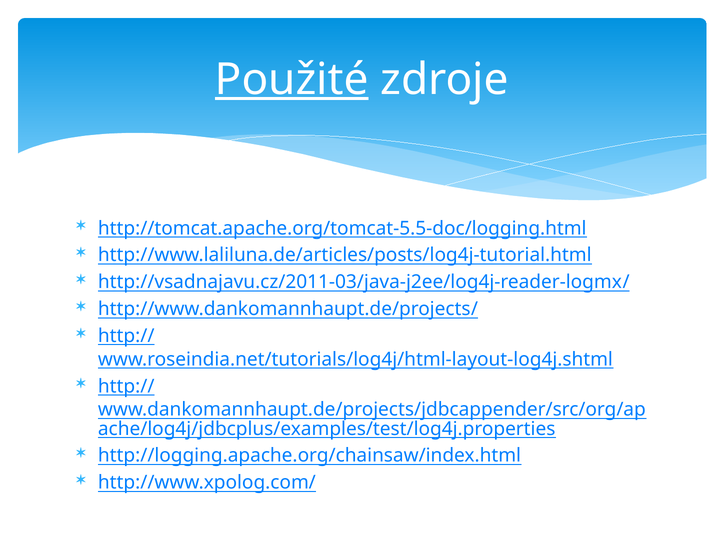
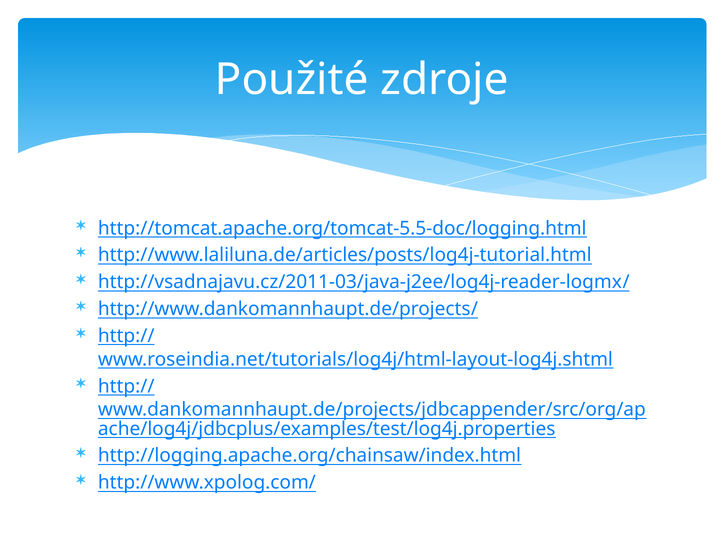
Použité underline: present -> none (292, 79)
